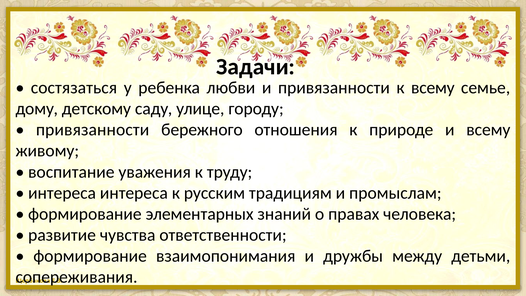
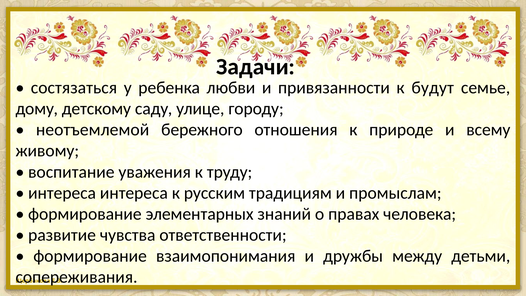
к всему: всему -> будут (433, 88)
привязанности: привязанности -> неотъемлемой (93, 130)
